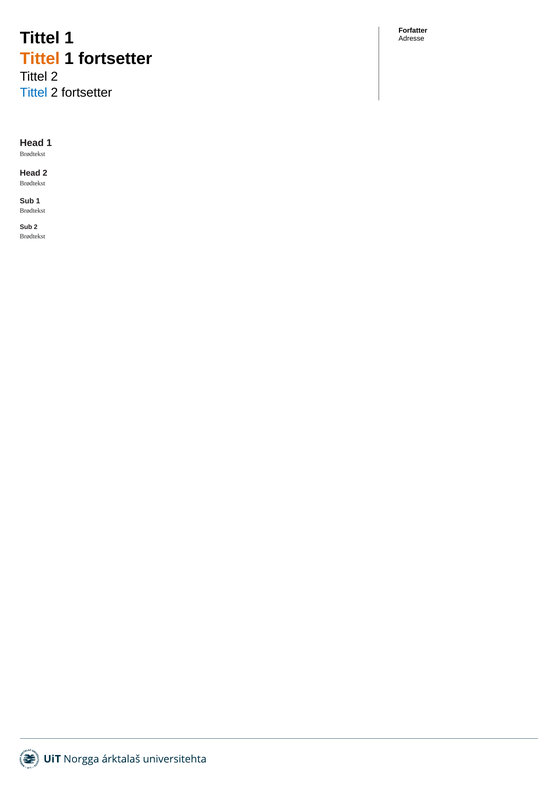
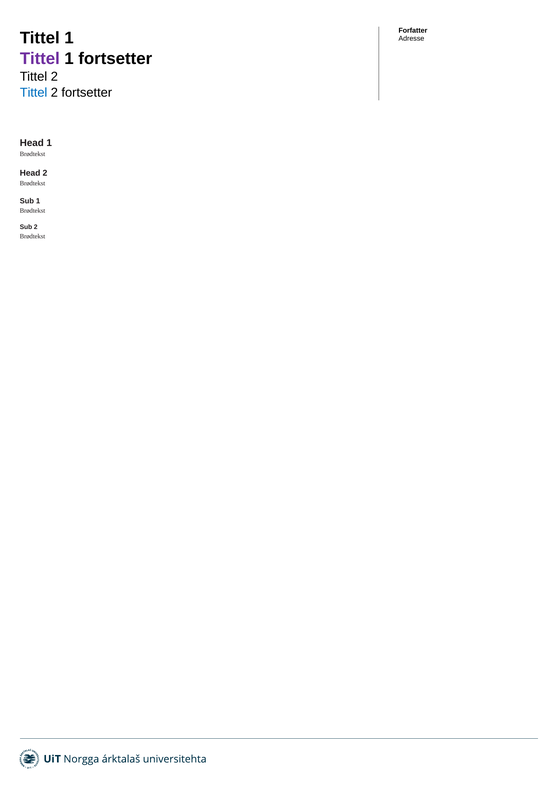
Tittel colour: orange -> purple (40, 59)
